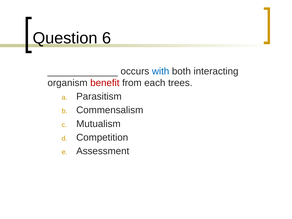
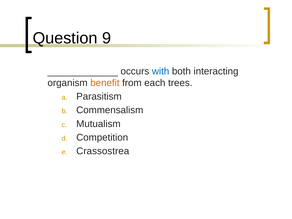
6: 6 -> 9 (107, 38)
benefit colour: red -> orange (105, 83)
Assessment: Assessment -> Crassostrea (103, 151)
